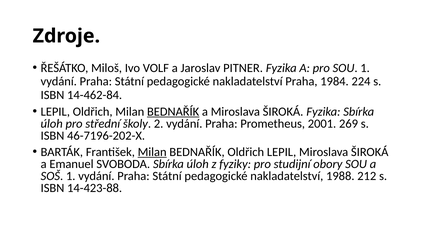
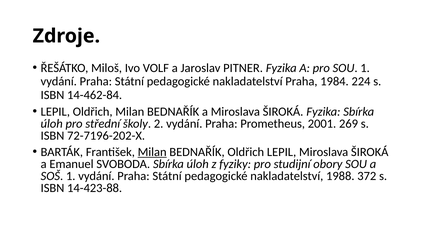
BEDNAŘÍK underline: present -> none (173, 112)
46-7196-202-X: 46-7196-202-X -> 72-7196-202-X (106, 135)
212: 212 -> 372 (367, 176)
